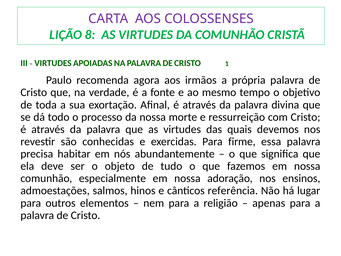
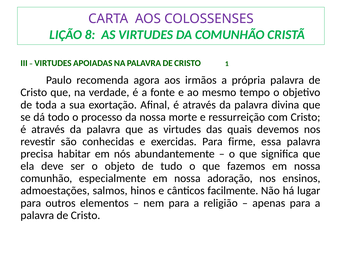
referência: referência -> facilmente (233, 191)
